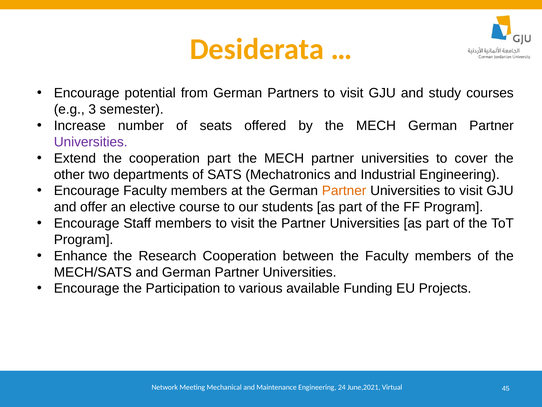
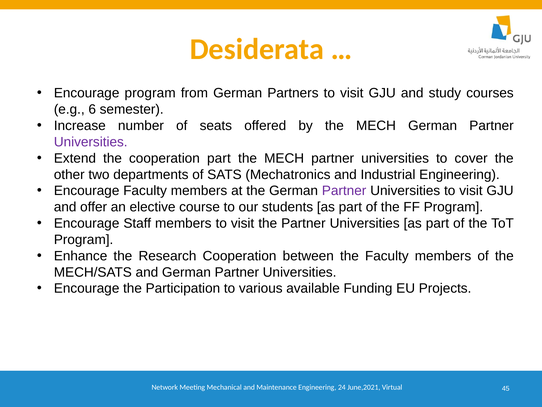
Encourage potential: potential -> program (150, 93)
3: 3 -> 6 (92, 109)
Partner colour: orange -> purple (344, 191)
